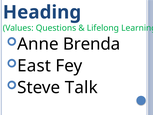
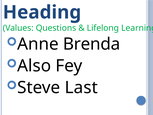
East: East -> Also (34, 66)
Talk: Talk -> Last (81, 87)
